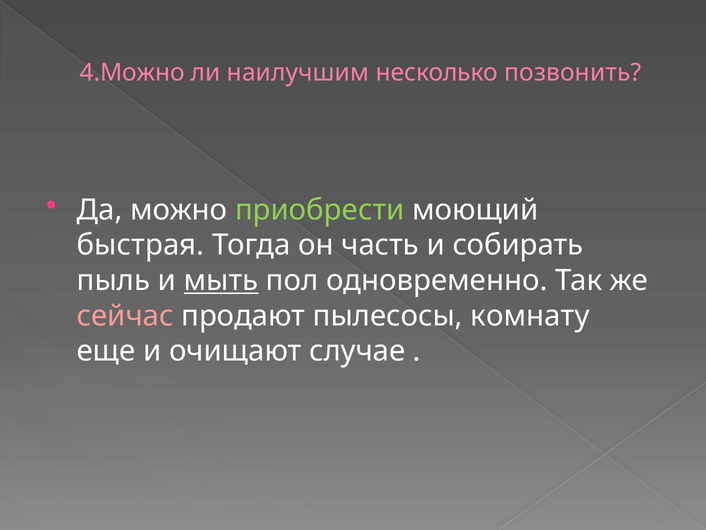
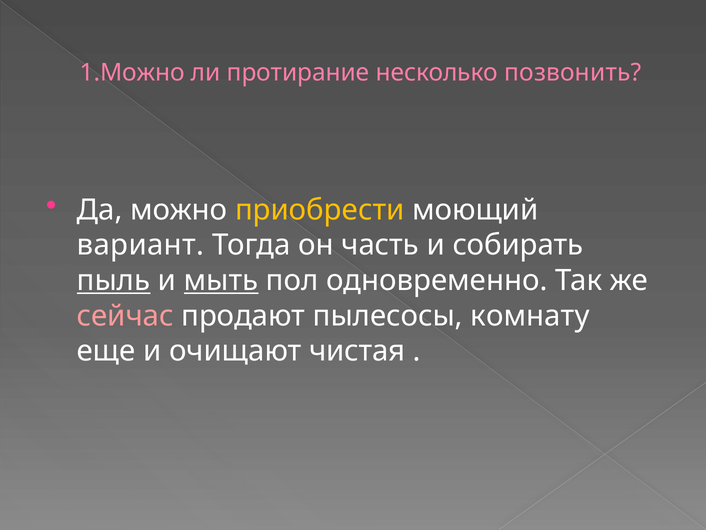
4.Можно: 4.Можно -> 1.Можно (132, 73)
наилучшим: наилучшим -> протирание (298, 73)
приобрести colour: light green -> yellow (320, 210)
быстрая: быстрая -> вариант (140, 245)
пыль underline: none -> present (114, 280)
случае: случае -> чистая (357, 351)
